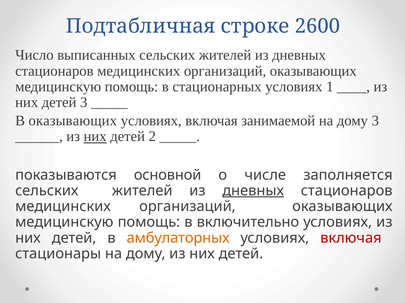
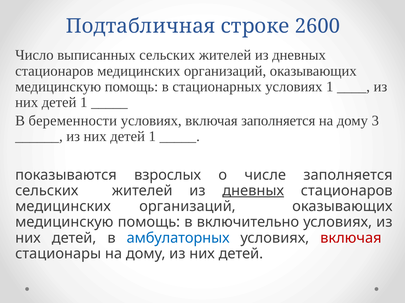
3: 3 -> 1 (84, 103)
В оказывающих: оказывающих -> беременности (73, 121)
включая занимаемой: занимаемой -> заполняется (278, 121)
них underline: present -> none (95, 137)
2: 2 -> 1 (152, 137)
основной: основной -> взрослых (168, 175)
амбулаторных colour: orange -> blue (178, 238)
